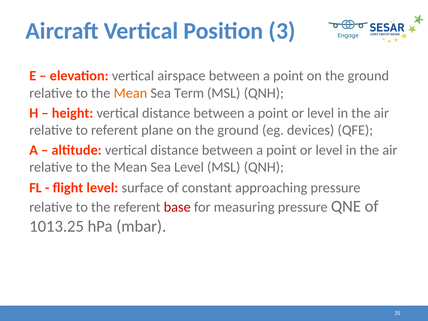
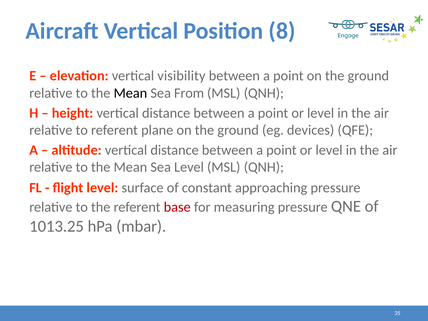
3: 3 -> 8 (282, 31)
airspace: airspace -> visibility (181, 76)
Mean colour: orange -> black (130, 93)
Term: Term -> From (189, 93)
